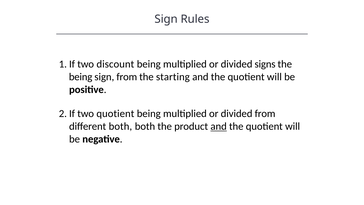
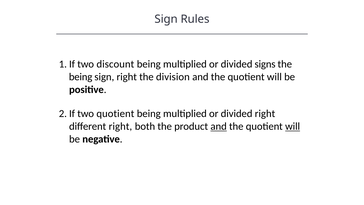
sign from: from -> right (127, 77)
starting: starting -> division (173, 77)
divided from: from -> right (265, 113)
different both: both -> right (120, 126)
will underline: none -> present (293, 126)
